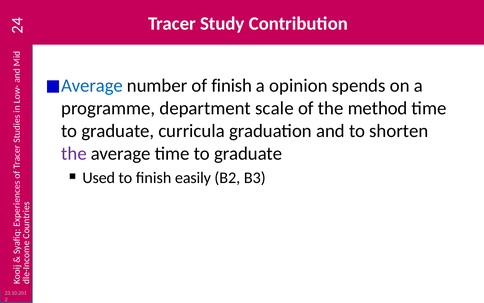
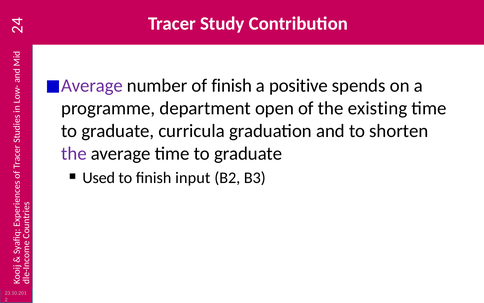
Average colour: blue -> purple (92, 86)
opinion: opinion -> positive (298, 86)
scale: scale -> open (274, 108)
method: method -> existing (377, 108)
easily: easily -> input (193, 177)
